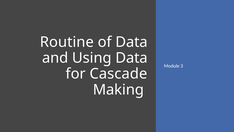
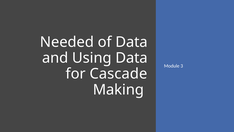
Routine: Routine -> Needed (67, 42)
